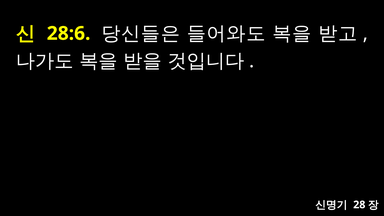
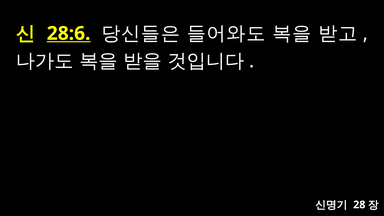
28:6 underline: none -> present (69, 33)
